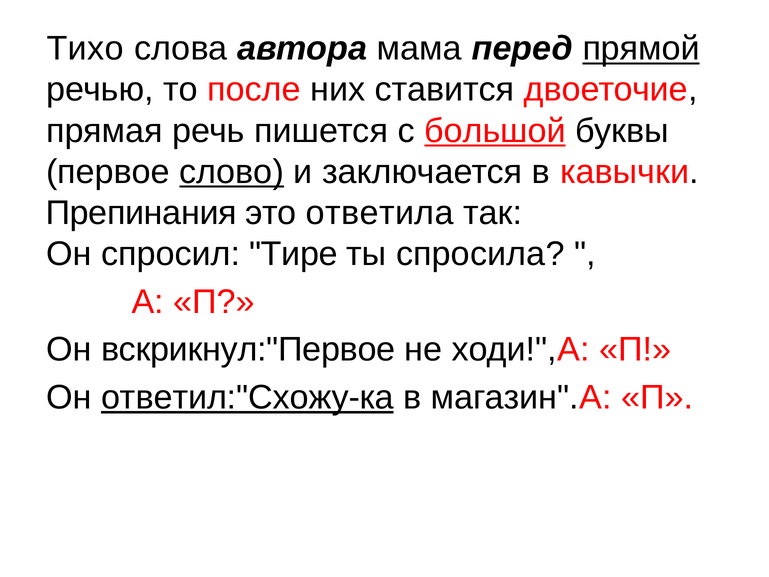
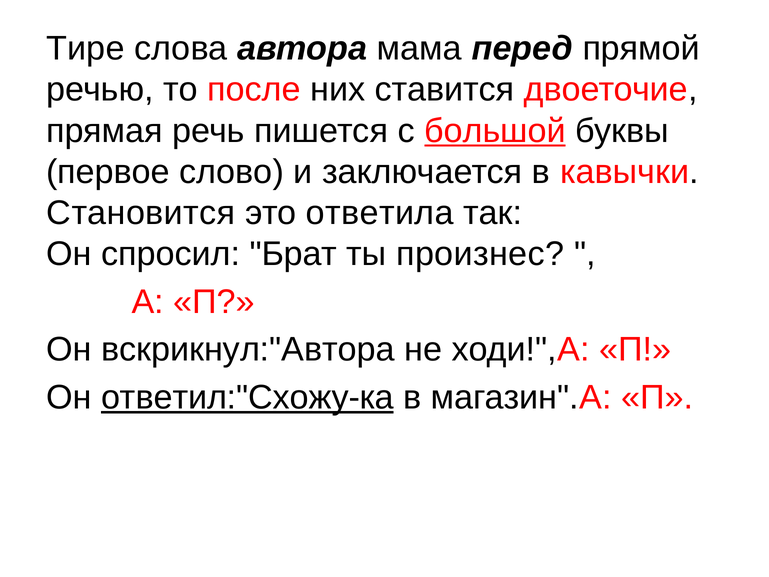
Тихо: Тихо -> Тире (85, 49)
прямой underline: present -> none (641, 49)
слово underline: present -> none (232, 172)
Препинания: Препинания -> Становится (141, 213)
Тире: Тире -> Брат (293, 254)
спросила: спросила -> произнес (480, 254)
вскрикнул:"Первое: вскрикнул:"Первое -> вскрикнул:"Автора (248, 349)
